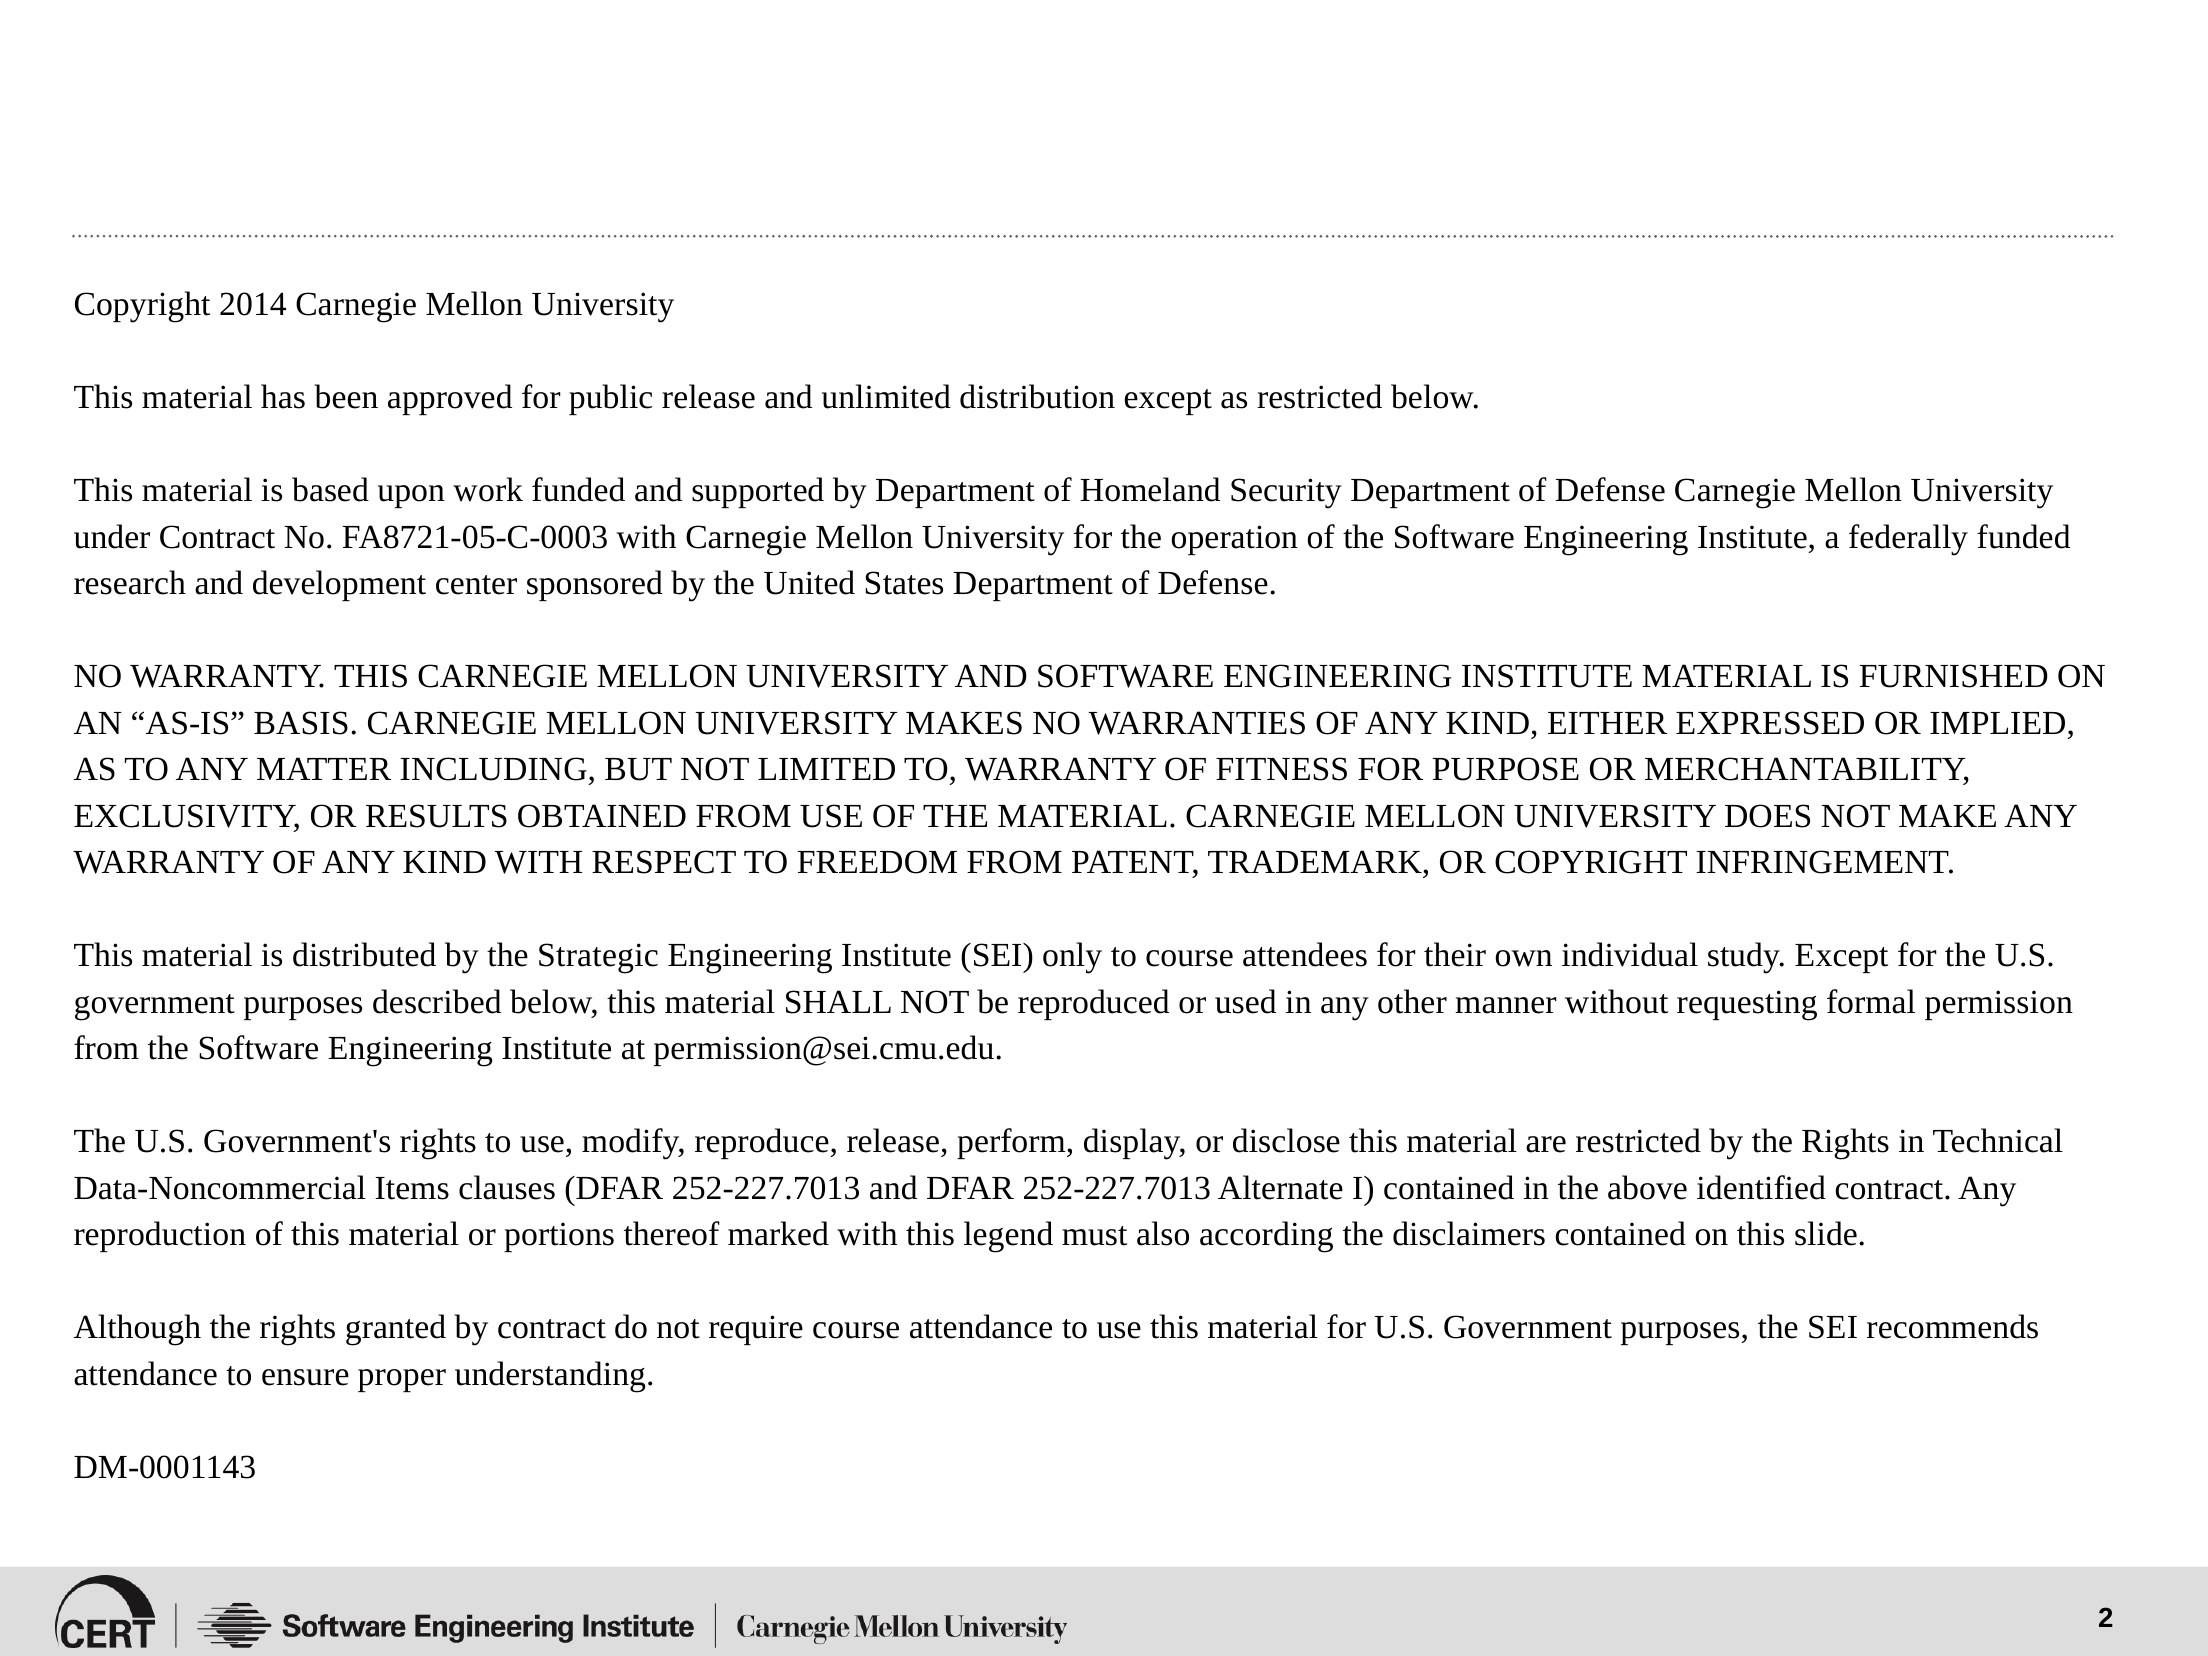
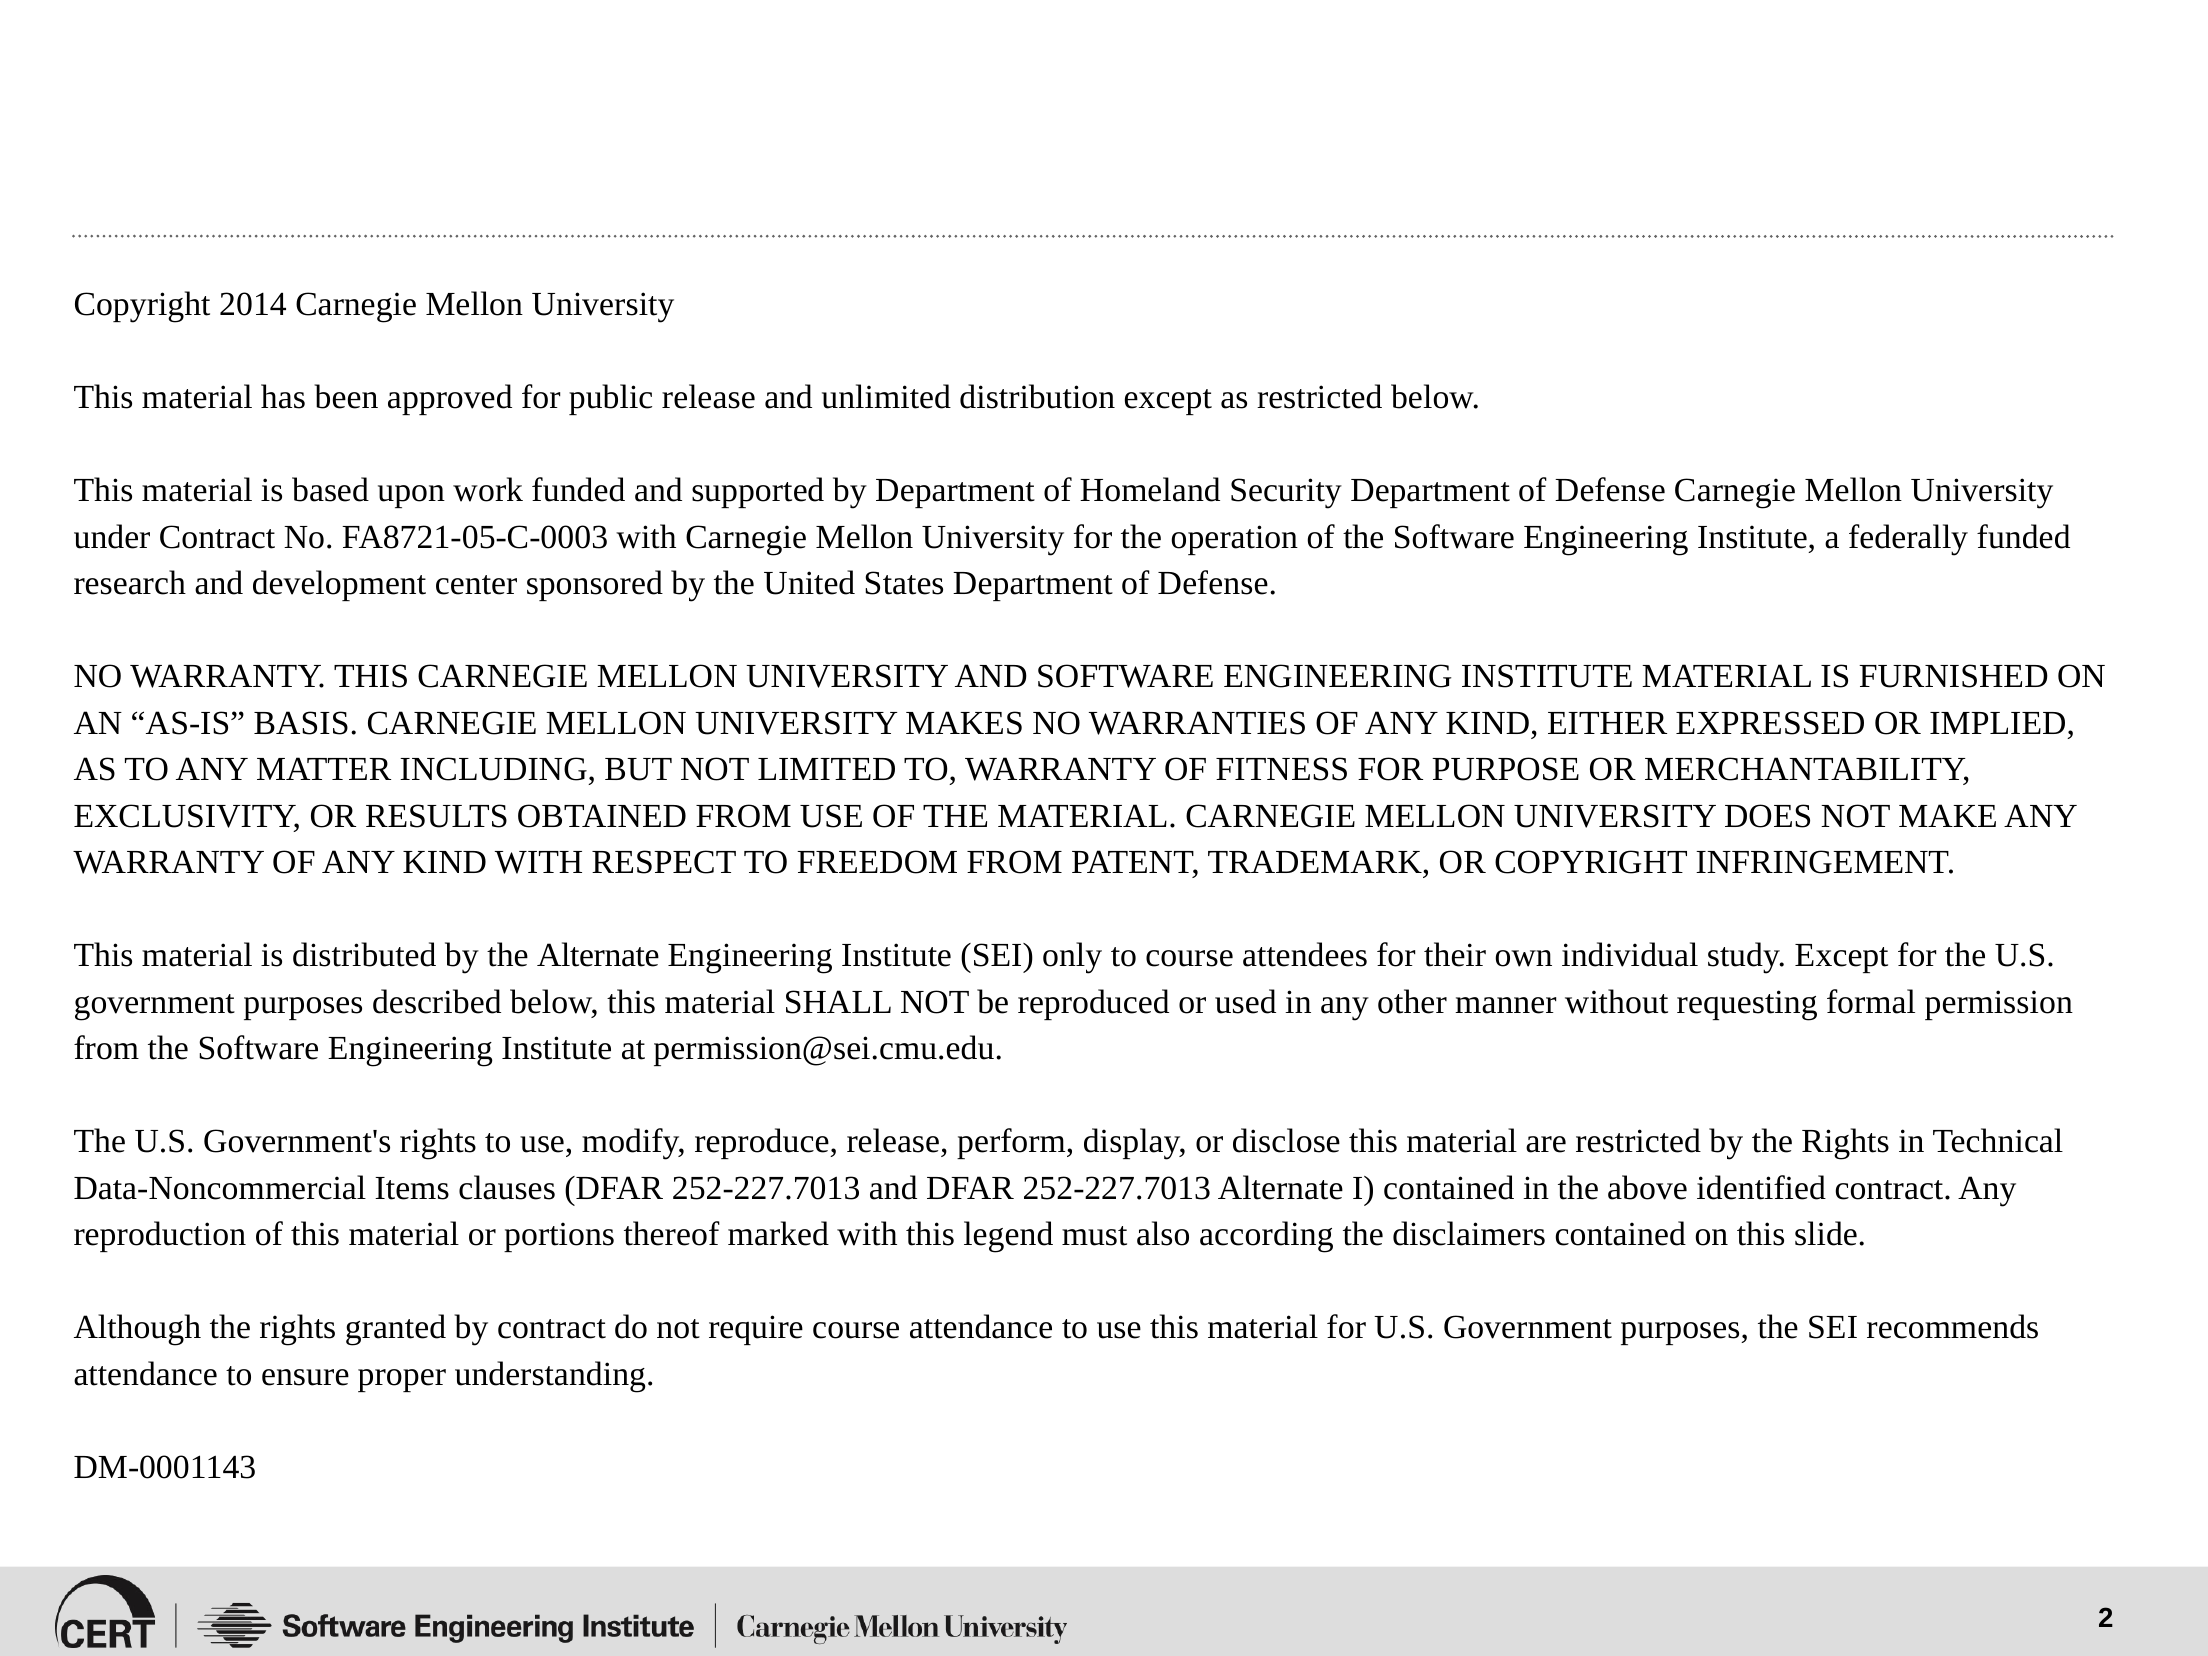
the Strategic: Strategic -> Alternate (598, 956)
